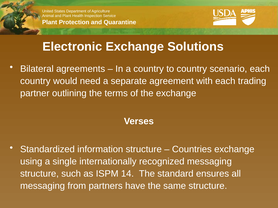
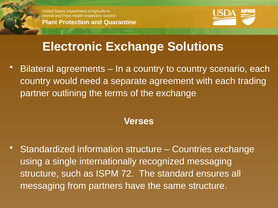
14: 14 -> 72 (127, 174)
